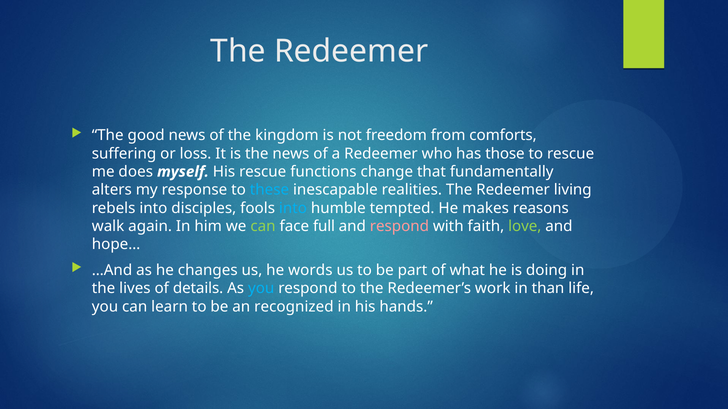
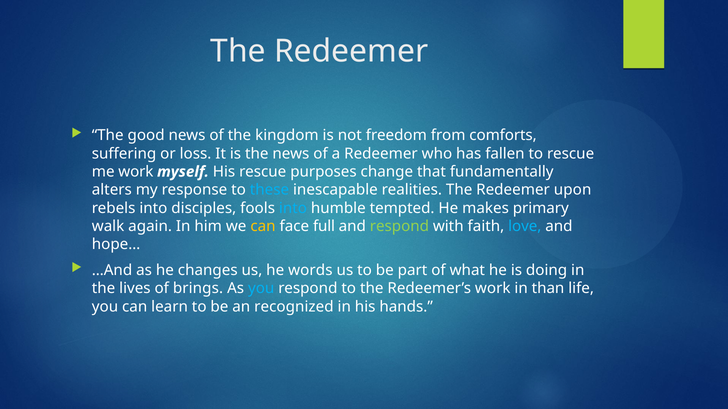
those: those -> fallen (505, 154)
me does: does -> work (136, 172)
functions: functions -> purposes (323, 172)
living: living -> upon (573, 190)
reasons: reasons -> primary (541, 208)
can colour: light green -> yellow (263, 227)
respond colour: pink -> light green (399, 227)
love colour: light green -> light blue (525, 227)
details: details -> brings (198, 289)
